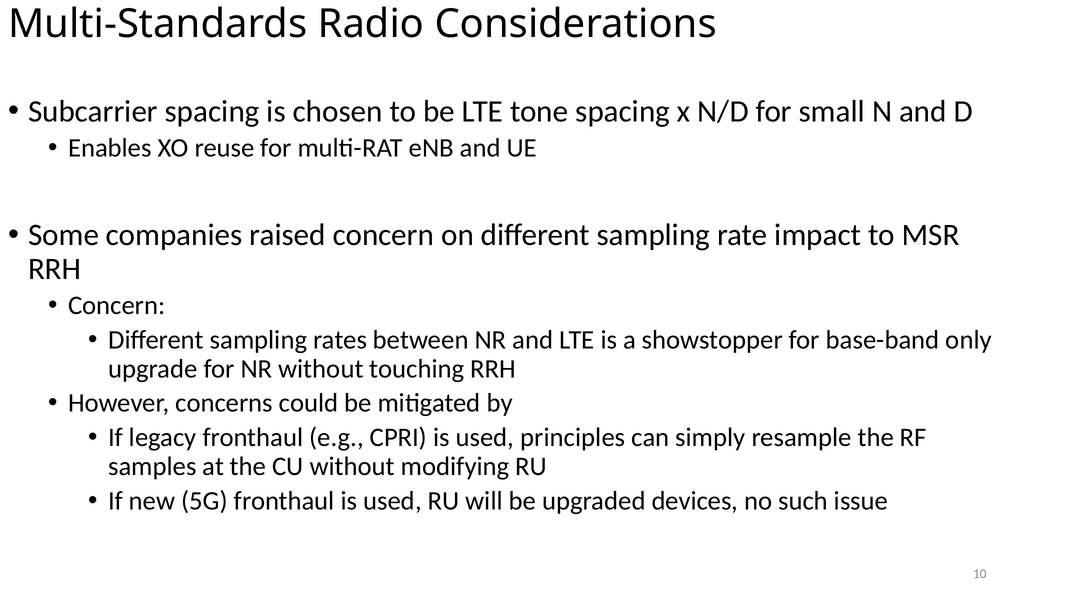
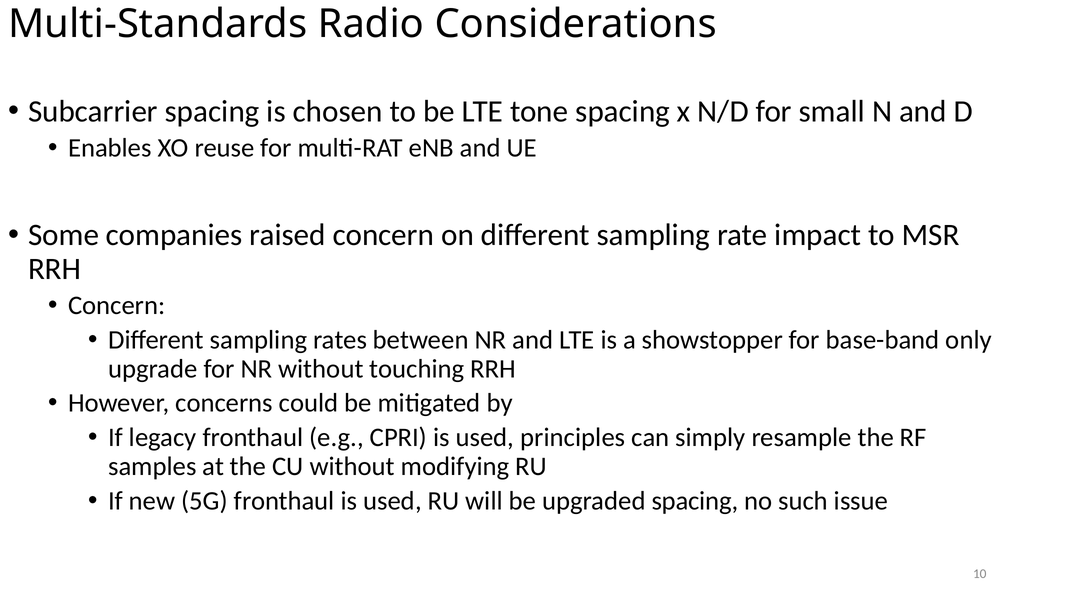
upgraded devices: devices -> spacing (695, 501)
